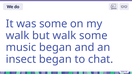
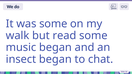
but walk: walk -> read (64, 36)
